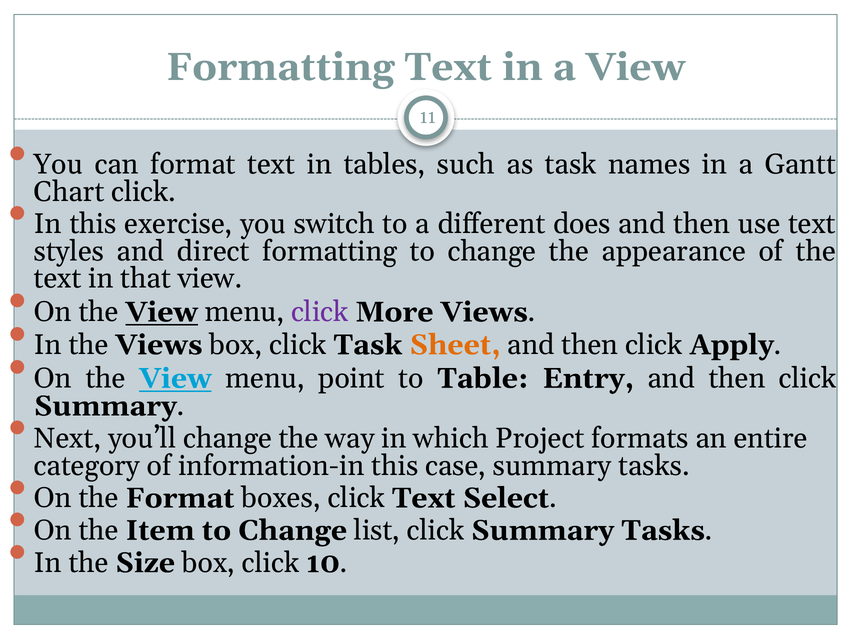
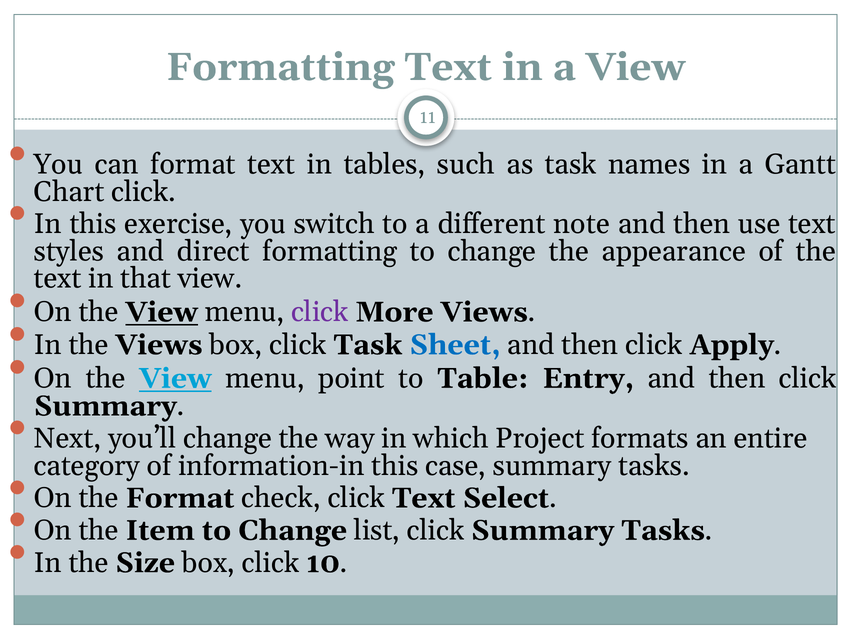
does: does -> note (582, 224)
Sheet colour: orange -> blue (455, 345)
boxes: boxes -> check (281, 498)
